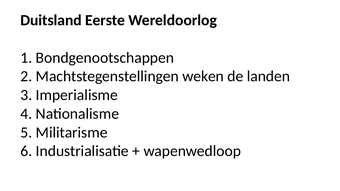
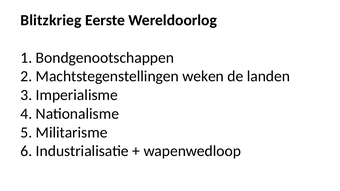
Duitsland: Duitsland -> Blitzkrieg (51, 20)
